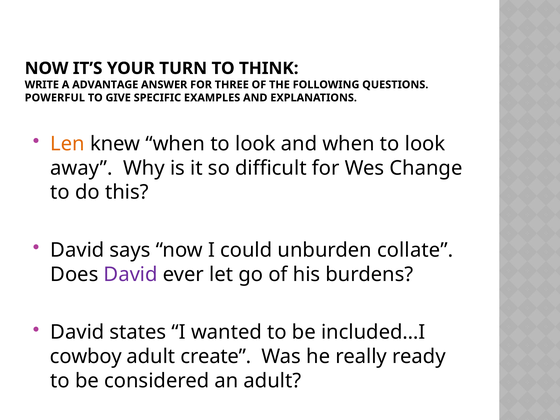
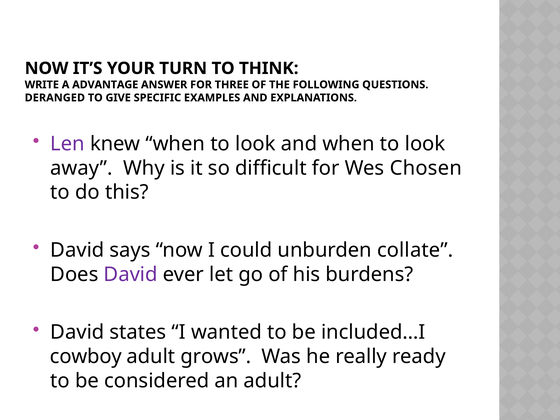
POWERFUL: POWERFUL -> DERANGED (55, 98)
Len colour: orange -> purple (68, 144)
Change: Change -> Chosen (426, 168)
create: create -> grows (216, 357)
